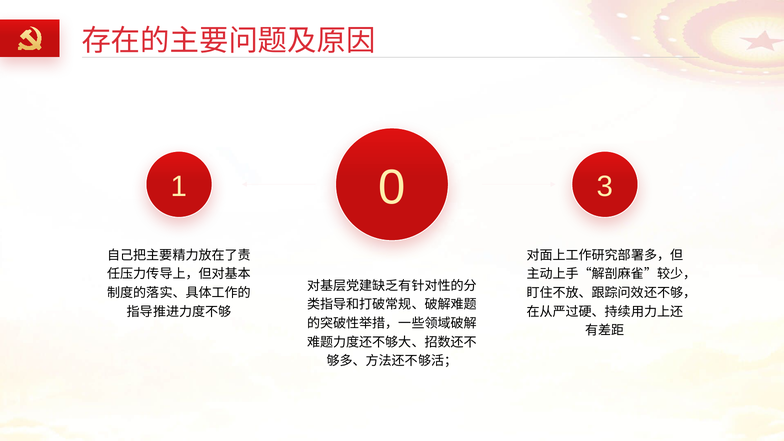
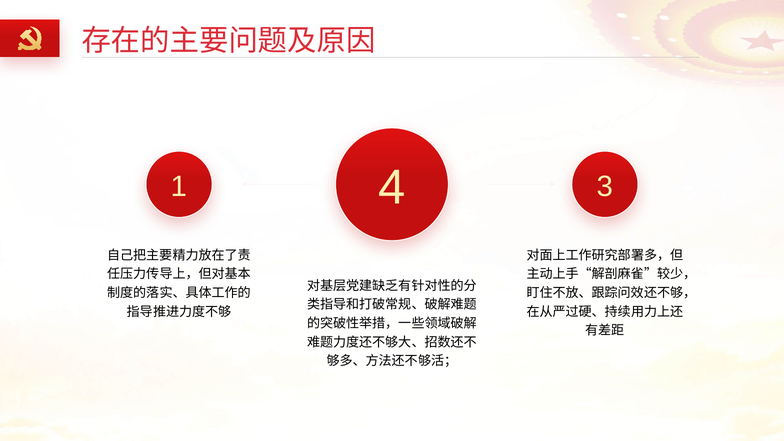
0: 0 -> 4 (392, 188)
